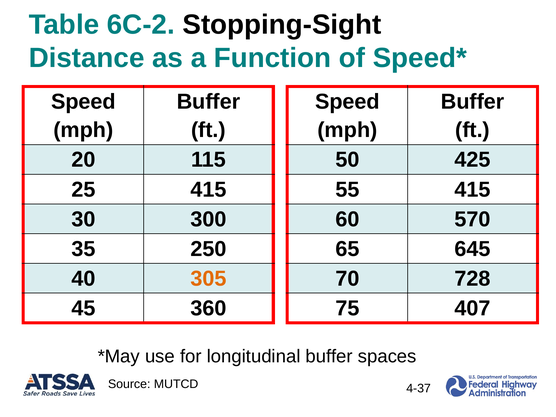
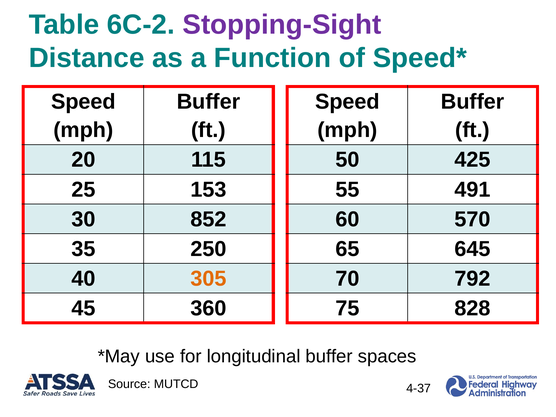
Stopping-Sight colour: black -> purple (282, 25)
25 415: 415 -> 153 (209, 190)
55 415: 415 -> 491 (473, 190)
300: 300 -> 852 (209, 219)
728: 728 -> 792 (473, 279)
407: 407 -> 828 (473, 308)
